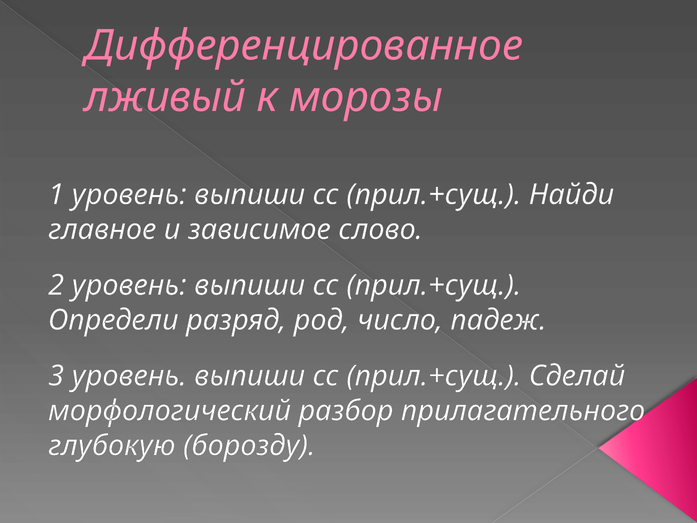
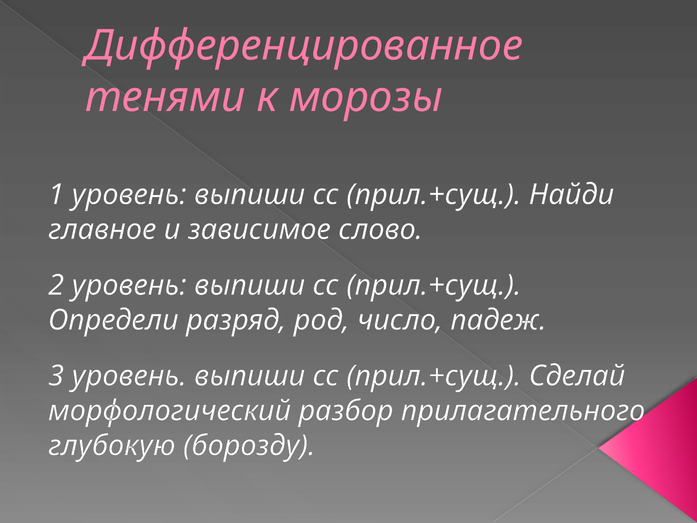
лживый: лживый -> тенями (165, 97)
